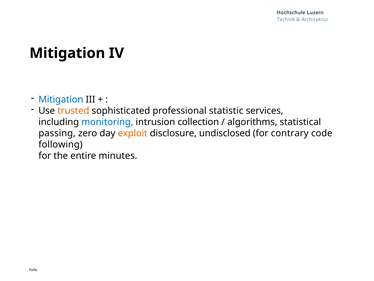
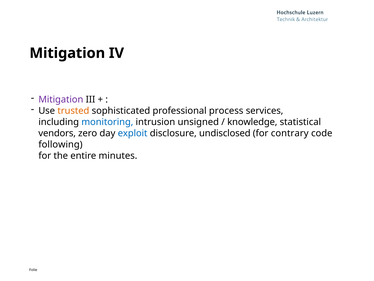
Mitigation colour: blue -> purple (61, 99)
statistic: statistic -> process (226, 111)
collection: collection -> unsigned (198, 122)
algorithms: algorithms -> knowledge (252, 122)
passing: passing -> vendors (57, 133)
exploit colour: orange -> blue (133, 133)
